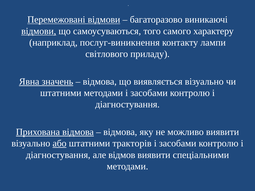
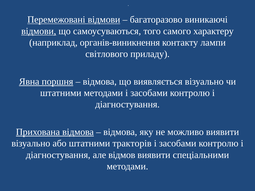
послуг-виникнення: послуг-виникнення -> органів-виникнення (120, 43)
значень: значень -> поршня (57, 82)
або underline: present -> none (60, 144)
